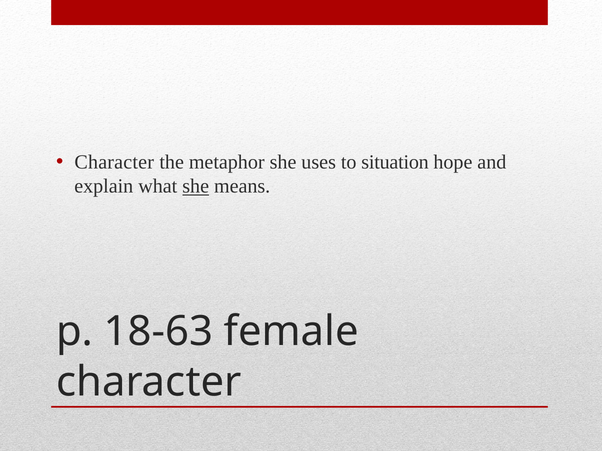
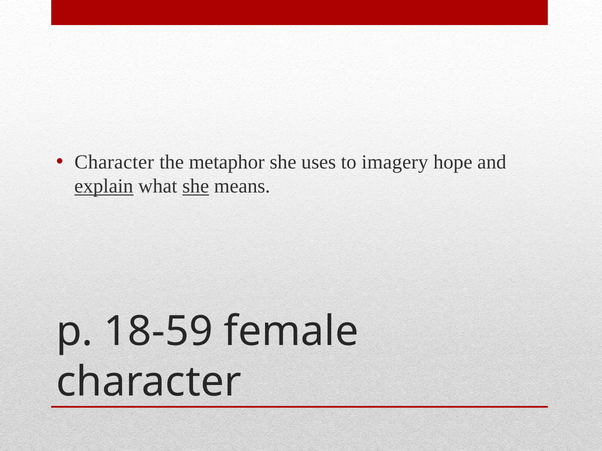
situation: situation -> imagery (395, 162)
explain underline: none -> present (104, 187)
18-63: 18-63 -> 18-59 (158, 332)
